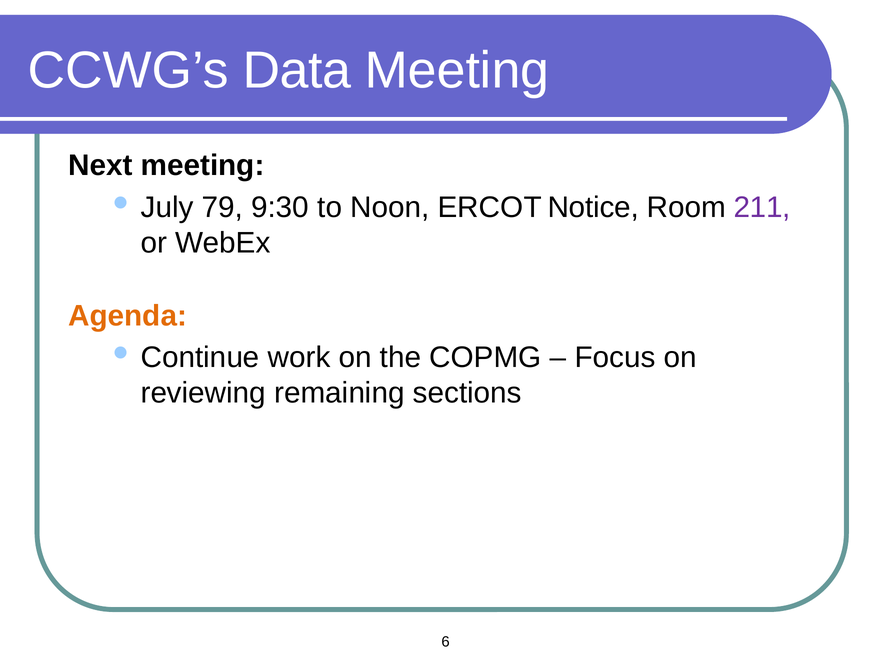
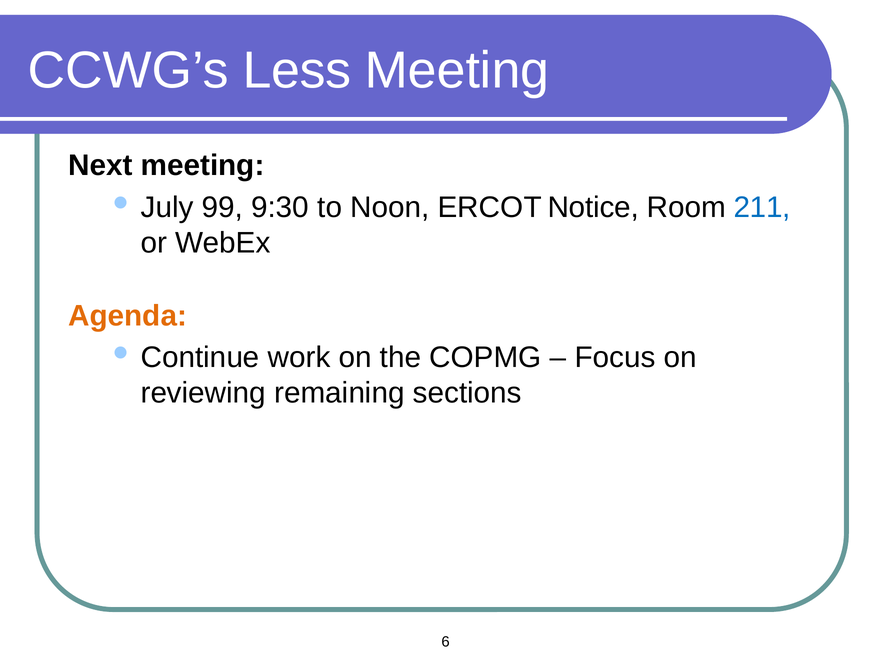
Data: Data -> Less (297, 70)
79: 79 -> 99 (222, 207)
211 colour: purple -> blue (762, 207)
